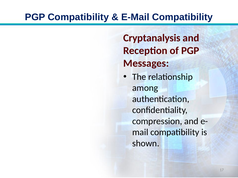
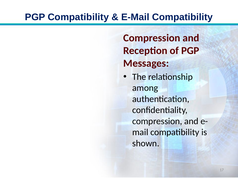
Cryptanalysis: Cryptanalysis -> Compression (152, 38)
